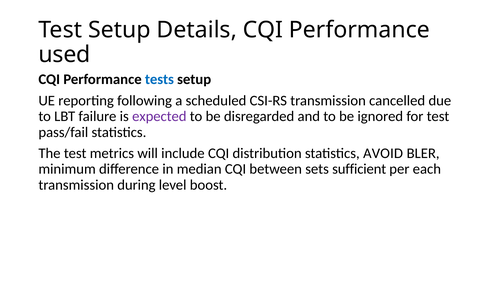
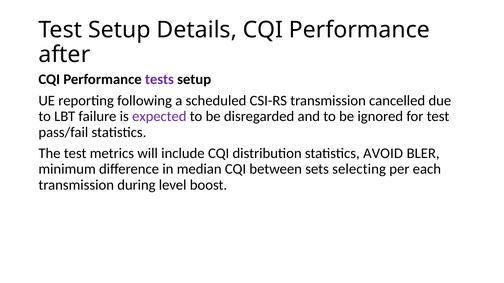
used: used -> after (64, 55)
tests colour: blue -> purple (159, 80)
sufficient: sufficient -> selecting (359, 169)
